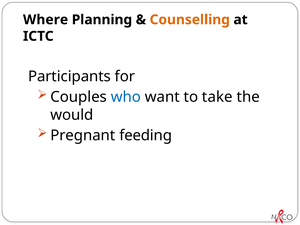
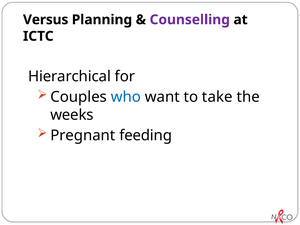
Where: Where -> Versus (46, 20)
Counselling colour: orange -> purple (190, 20)
Participants: Participants -> Hierarchical (69, 77)
would: would -> weeks (72, 115)
